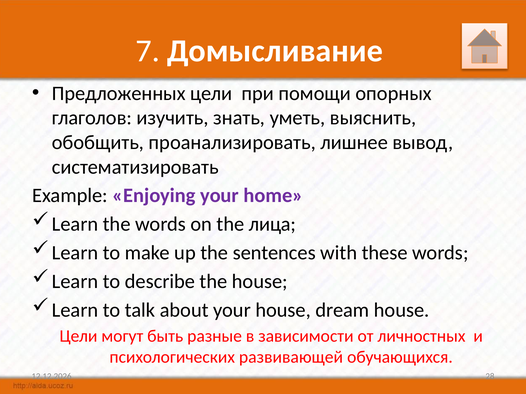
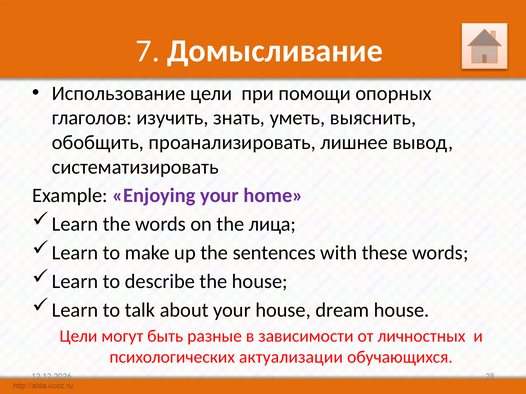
Предложенных: Предложенных -> Использование (119, 93)
развивающей: развивающей -> актуализации (291, 358)
